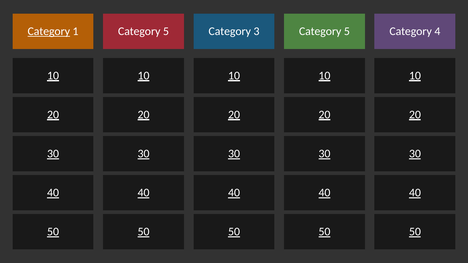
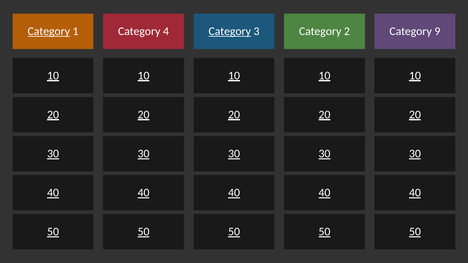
5: 5 -> 4 (166, 31)
Category underline: none -> present (230, 31)
5: 5 -> 2 (347, 31)
4: 4 -> 9 (437, 31)
